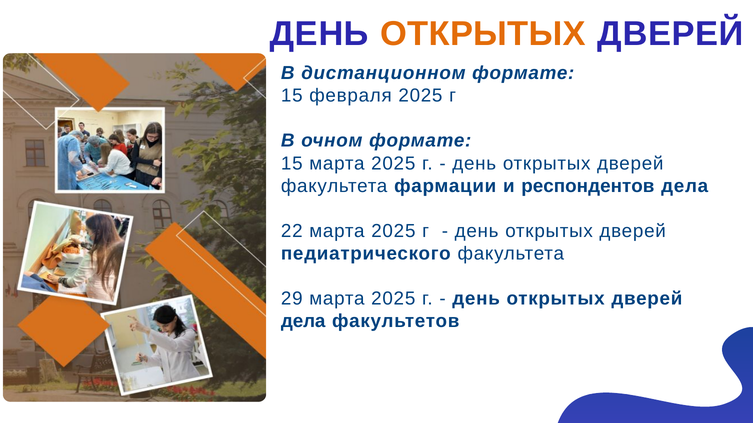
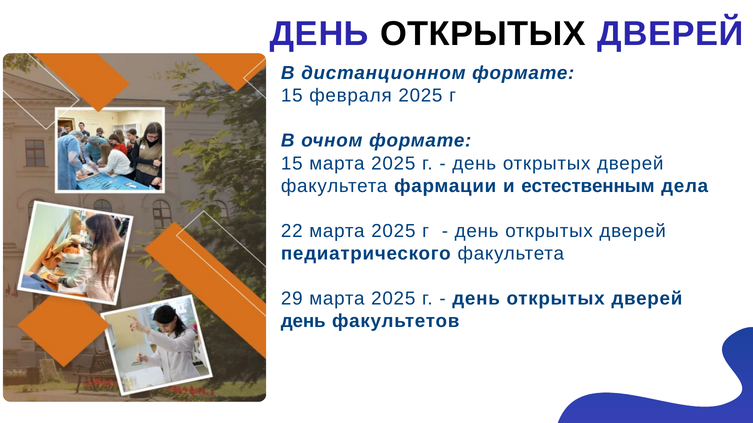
ОТКРЫТЫХ colour: orange -> black (483, 34)
респондентов: респондентов -> естественным (588, 186)
дела: дела -> день (303, 321)
